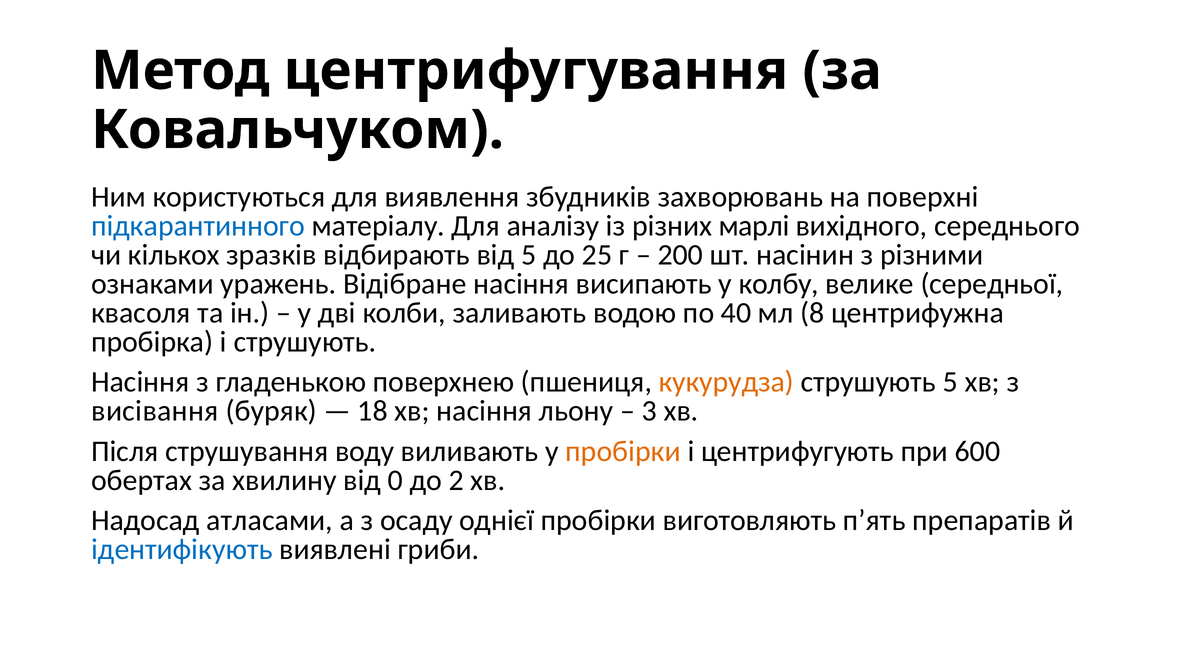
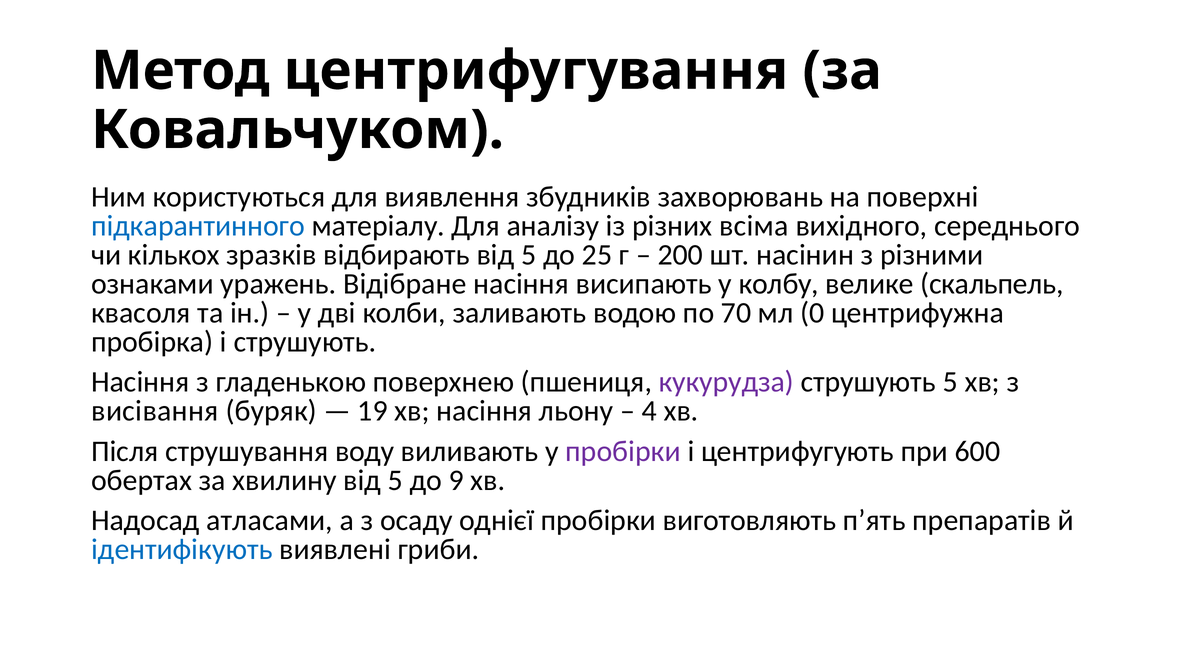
марлі: марлі -> всіма (754, 226)
середньої: середньої -> скальпель (992, 284)
40: 40 -> 70 (736, 313)
8: 8 -> 0 (812, 313)
кукурудза colour: orange -> purple (726, 382)
18: 18 -> 19 (373, 411)
3: 3 -> 4 (649, 411)
пробірки colour: orange -> purple (623, 451)
хвилину від 0: 0 -> 5 (395, 480)
2: 2 -> 9 (456, 480)
